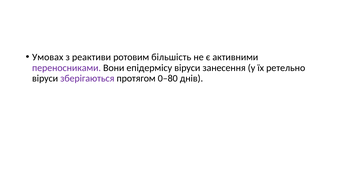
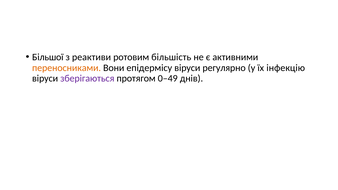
Умовах: Умовах -> Більшої (48, 57)
переносниками colour: purple -> orange (67, 68)
занесення: занесення -> регулярно (224, 68)
ретельно: ретельно -> інфекцію (286, 68)
0–80: 0–80 -> 0–49 (168, 78)
